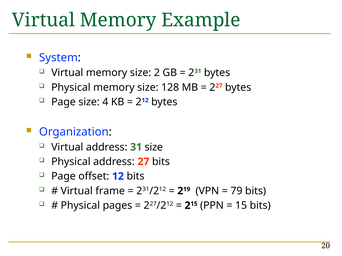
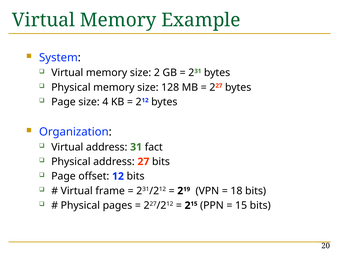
31 size: size -> fact (154, 147)
79: 79 -> 18 (236, 191)
